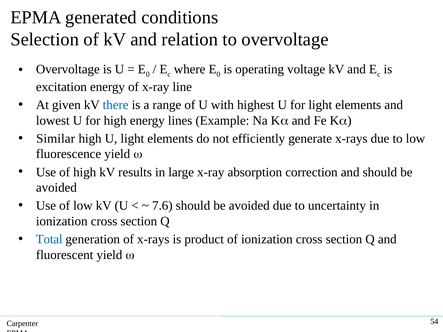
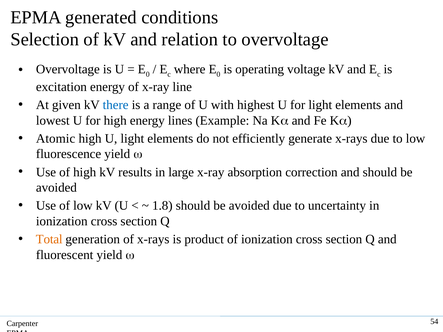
Similar: Similar -> Atomic (56, 139)
7.6: 7.6 -> 1.8 (162, 206)
Total colour: blue -> orange (49, 239)
